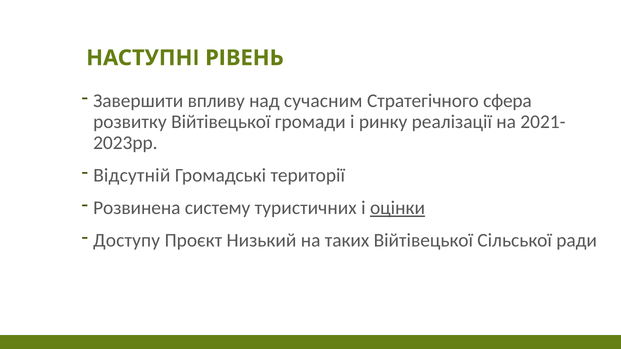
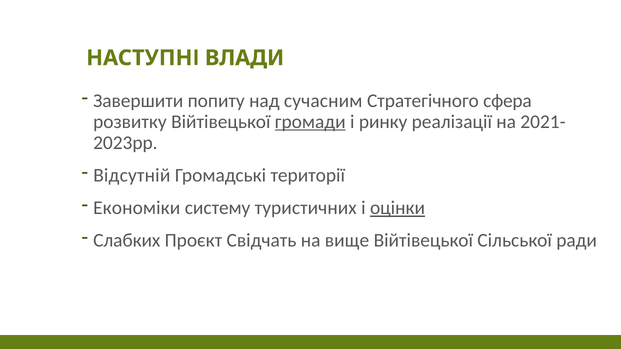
РІВЕНЬ: РІВЕНЬ -> ВЛАДИ (245, 58)
впливу: впливу -> попиту (216, 101)
громади underline: none -> present (310, 122)
Розвинена: Розвинена -> Економіки (137, 208)
Доступу: Доступу -> Слабких (127, 241)
Низький: Низький -> Свідчать (262, 241)
таких: таких -> вище (347, 241)
